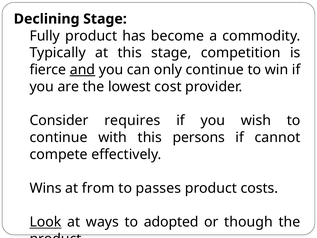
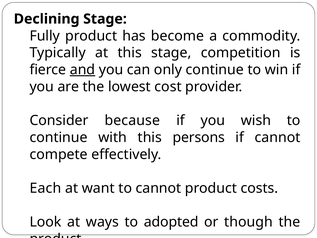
requires: requires -> because (132, 120)
Wins: Wins -> Each (45, 188)
from: from -> want (98, 188)
to passes: passes -> cannot (158, 188)
Look underline: present -> none (46, 222)
